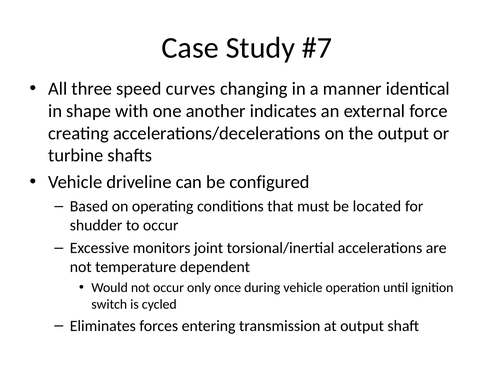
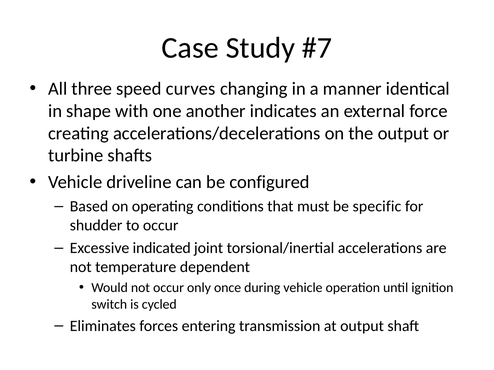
located: located -> specific (377, 207)
monitors: monitors -> indicated (162, 248)
